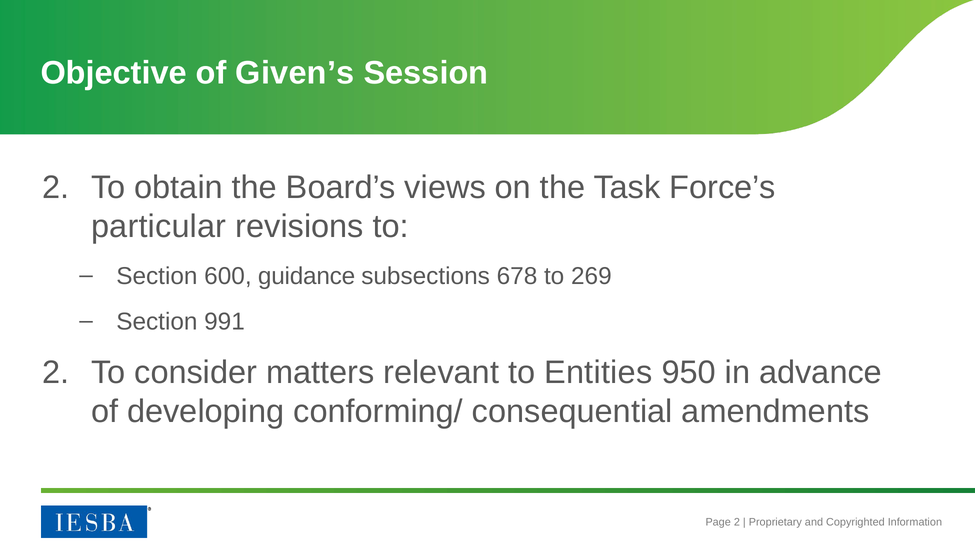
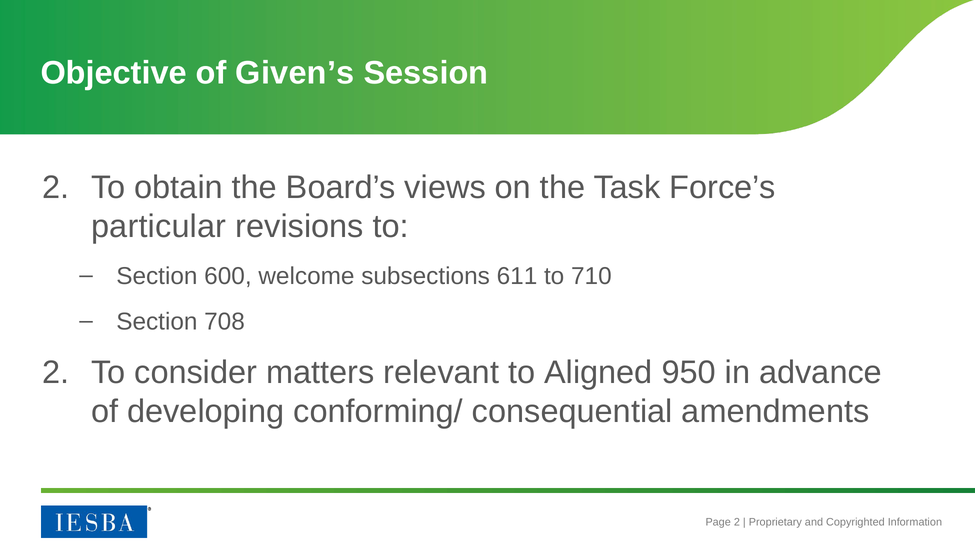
guidance: guidance -> welcome (306, 276)
678: 678 -> 611 (517, 276)
269: 269 -> 710 (591, 276)
991: 991 -> 708 (225, 321)
Entities: Entities -> Aligned (598, 372)
